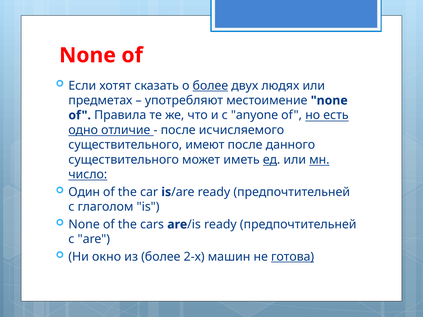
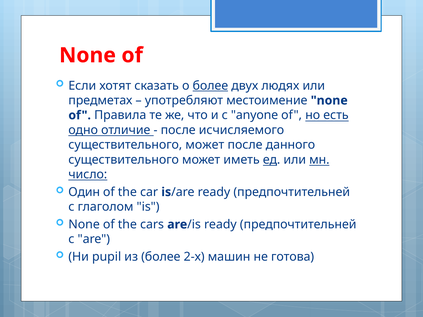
имеют: имеют -> может (205, 145)
окно: окно -> pupil (107, 257)
готова underline: present -> none (293, 257)
